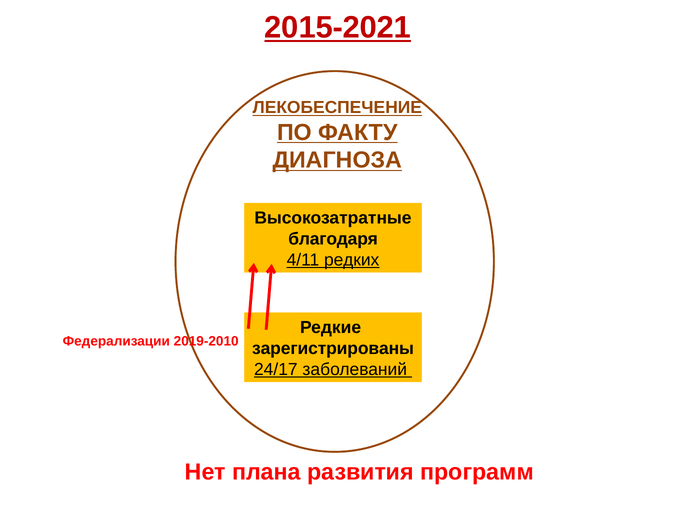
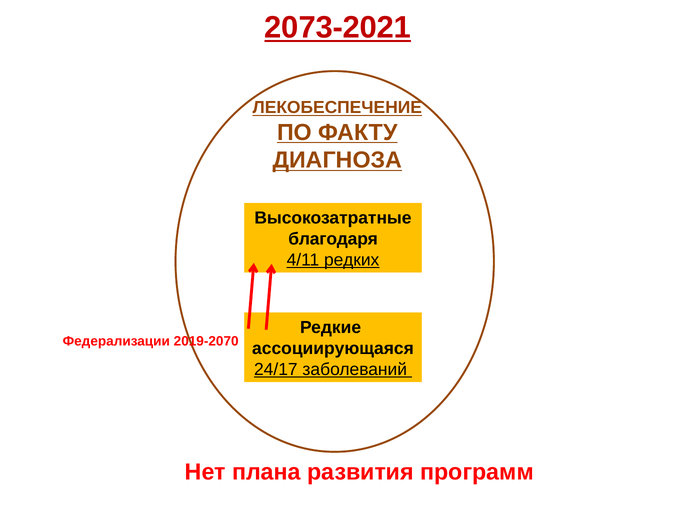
2015-2021: 2015-2021 -> 2073-2021 (338, 27)
2019-2010: 2019-2010 -> 2019-2070 (206, 341)
зарегистрированы: зарегистрированы -> ассоциирующаяся (333, 348)
